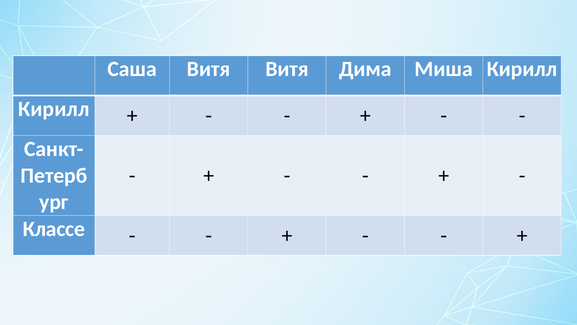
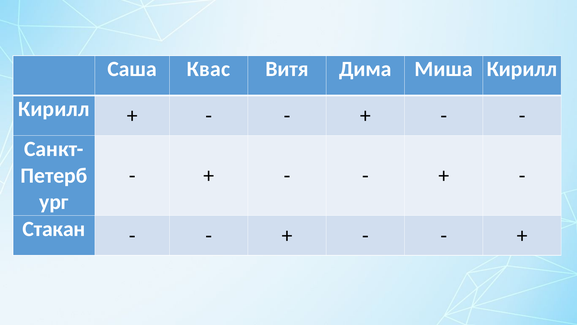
Саша Витя: Витя -> Квас (209, 69)
Классе: Классе -> Стакан (54, 229)
